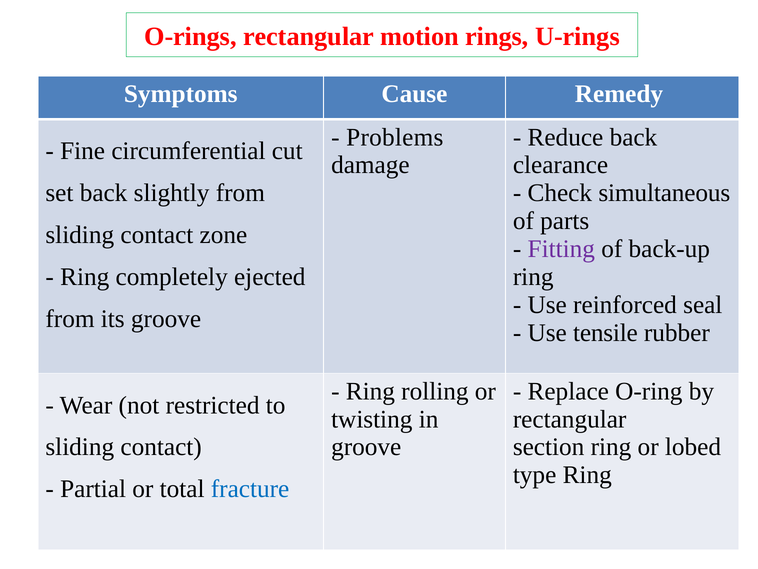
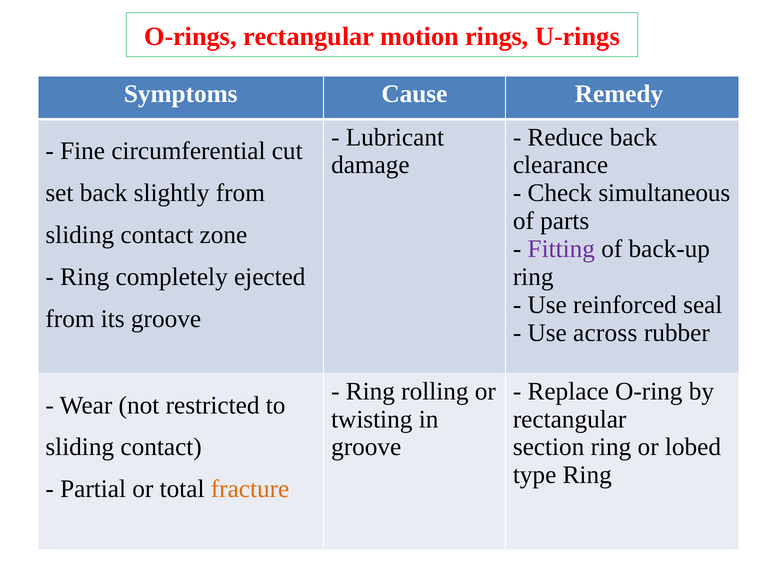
Problems: Problems -> Lubricant (395, 137)
tensile: tensile -> across (605, 333)
fracture colour: blue -> orange (250, 489)
